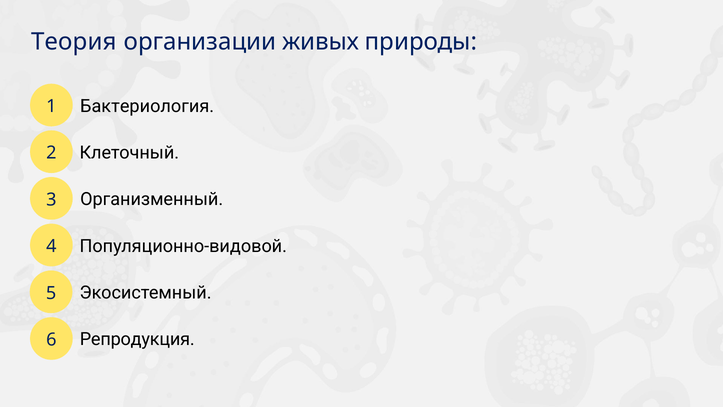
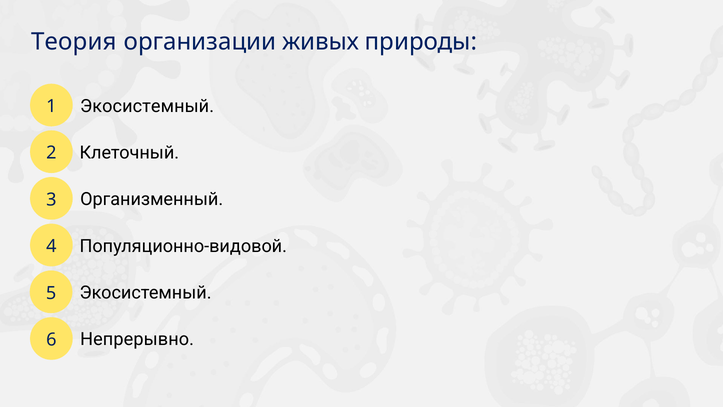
Бактериология: Бактериология -> Экосистемный (147, 106)
Репродукция: Репродукция -> Непрерывно (137, 339)
